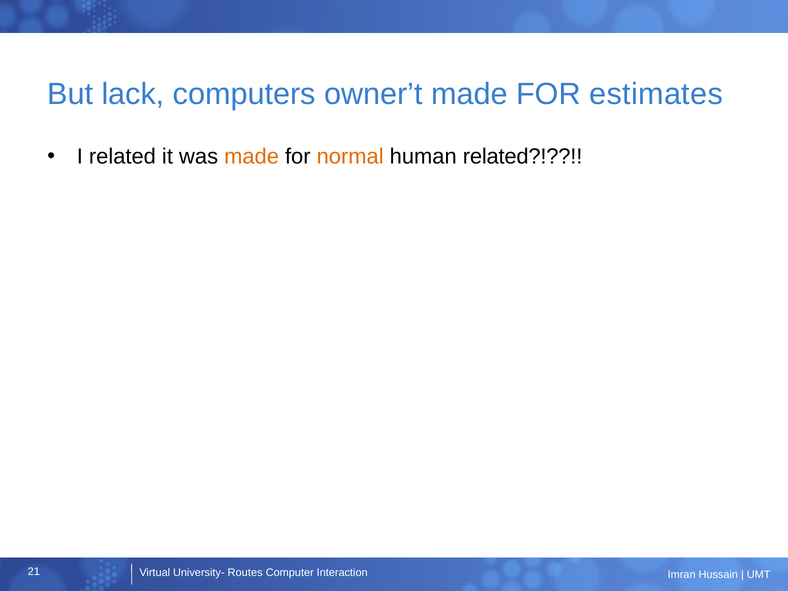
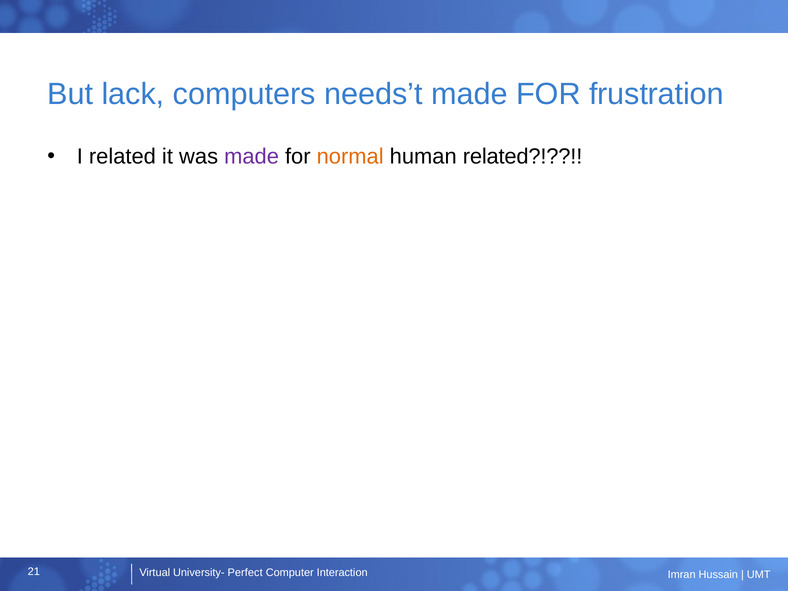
owner’t: owner’t -> needs’t (373, 94)
estimates: estimates -> frustration (656, 94)
made colour: orange -> purple (252, 157)
Routes: Routes -> Perfect (245, 573)
